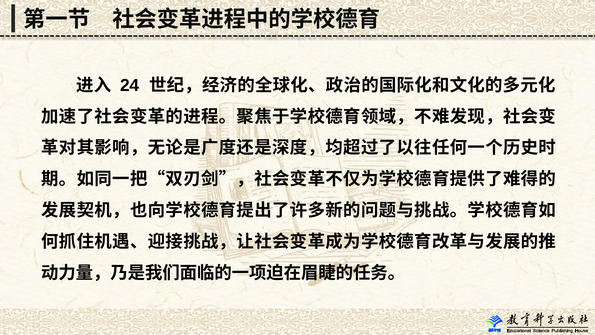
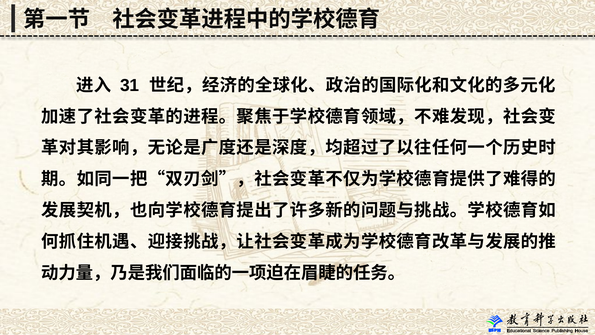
24: 24 -> 31 (130, 85)
